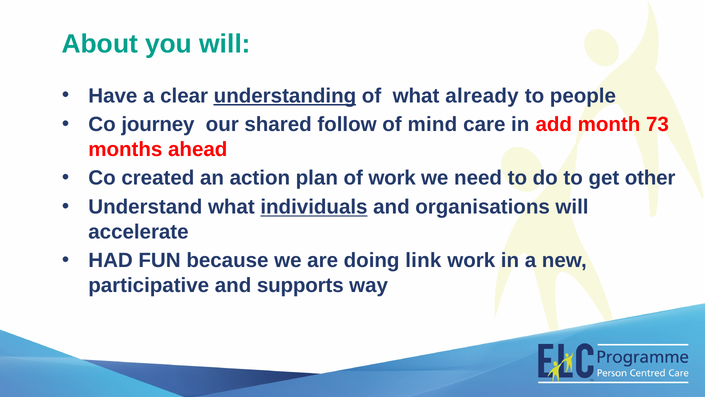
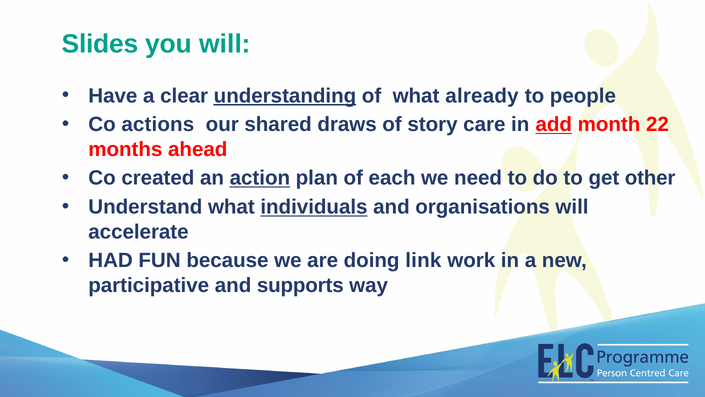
About: About -> Slides (100, 44)
journey: journey -> actions (158, 124)
follow: follow -> draws (347, 124)
mind: mind -> story (432, 124)
add underline: none -> present (554, 124)
73: 73 -> 22 (657, 124)
action underline: none -> present (260, 178)
of work: work -> each (392, 178)
